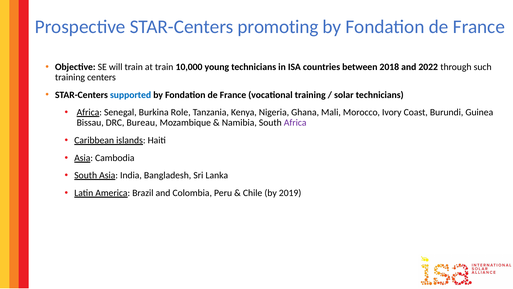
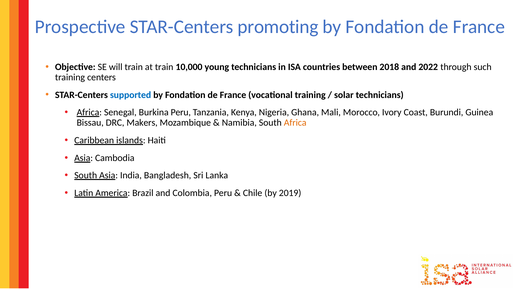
Burkina Role: Role -> Peru (181, 112)
Bureau: Bureau -> Makers (142, 123)
Africa colour: purple -> orange (295, 123)
